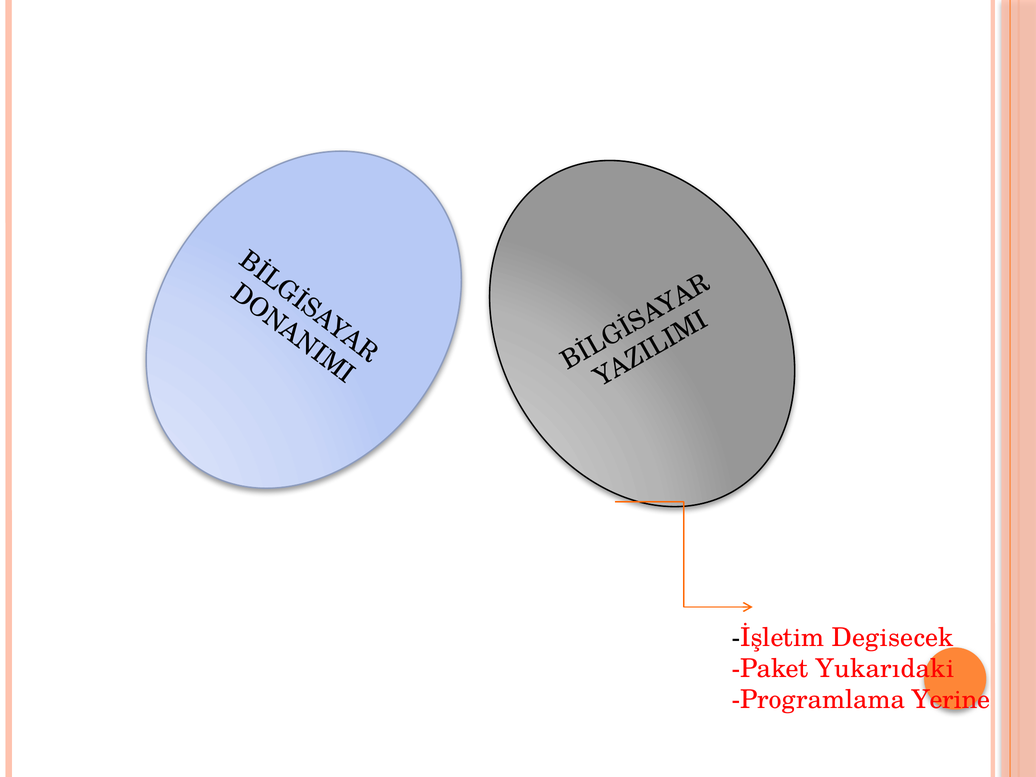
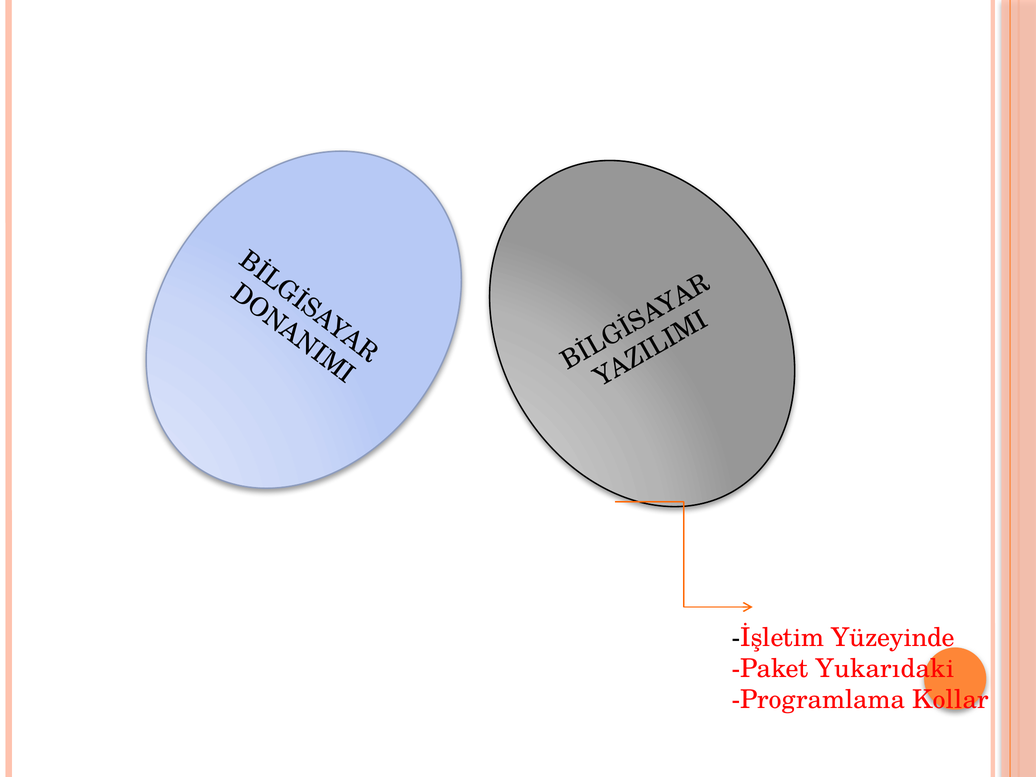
Degisecek: Degisecek -> Yüzeyinde (893, 638)
Yerine: Yerine -> Kollar (951, 700)
